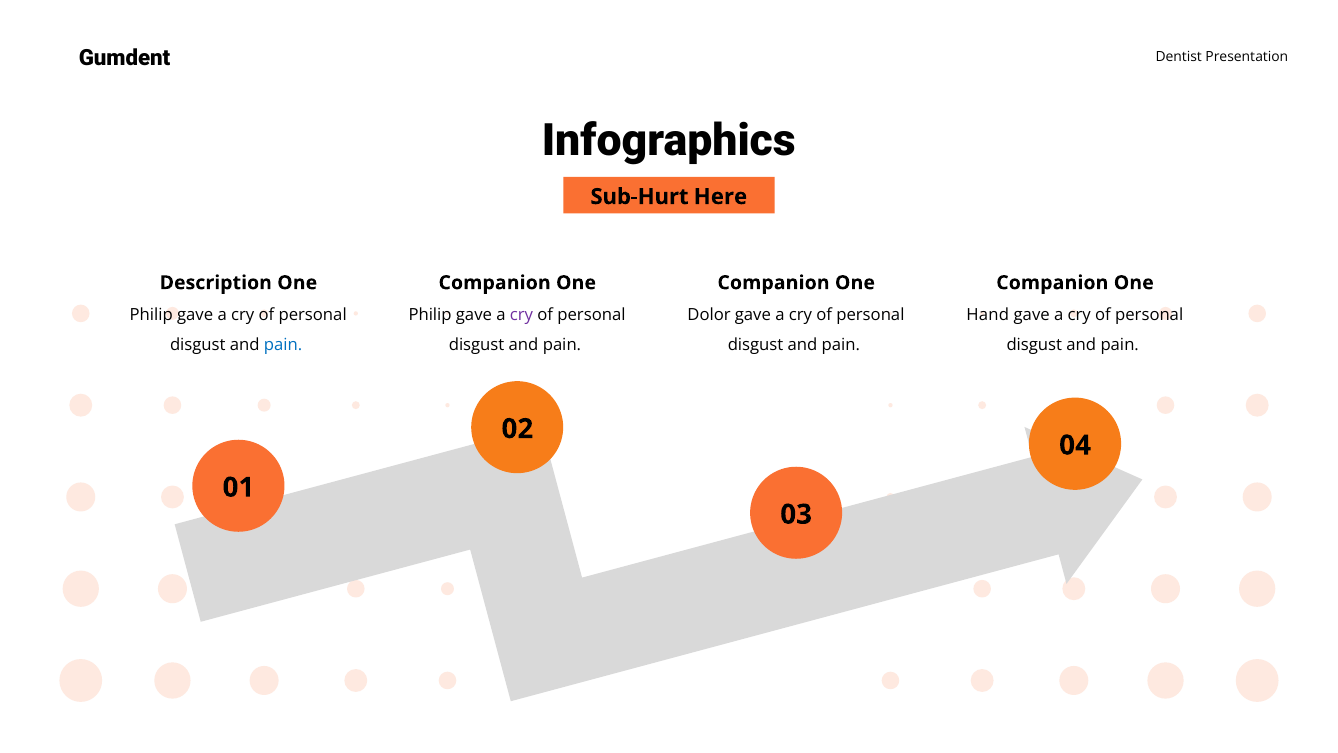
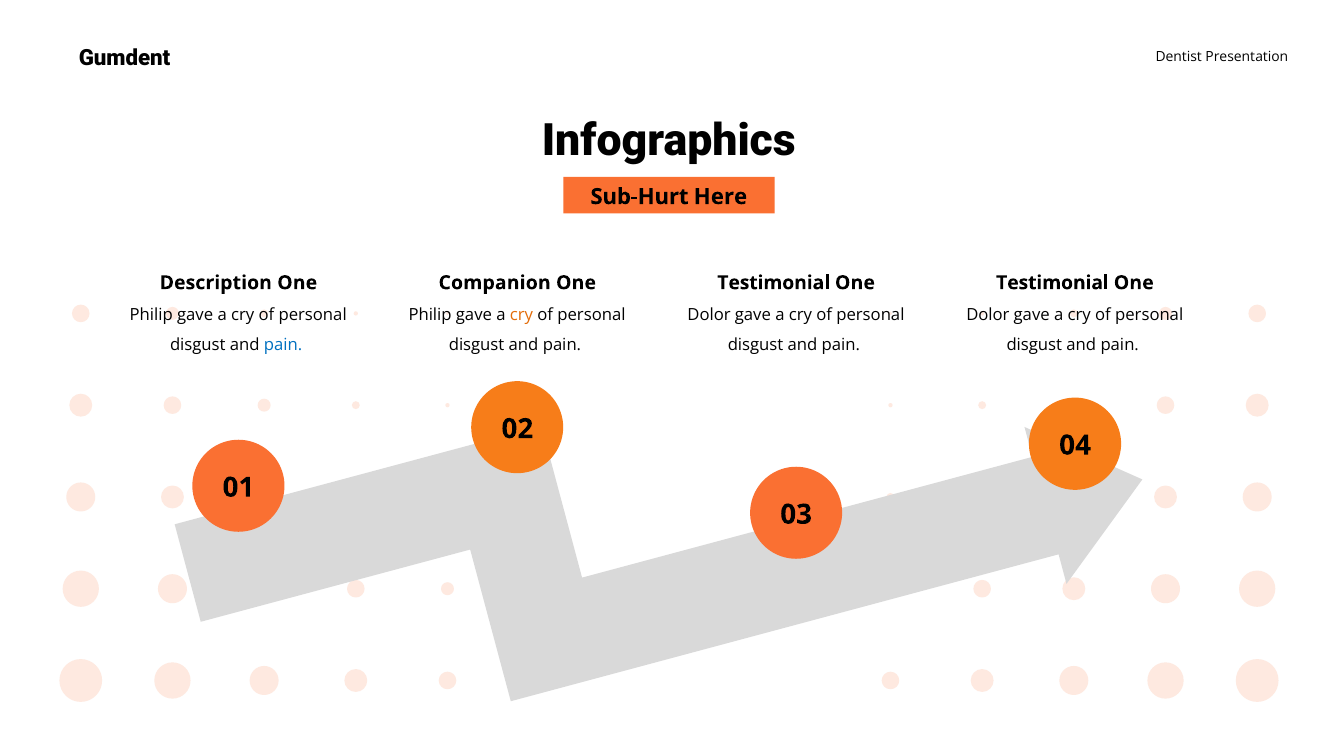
Companion: Companion -> Testimonial (774, 283)
Companion: Companion -> Testimonial (1052, 283)
cry colour: purple -> orange (521, 315)
Hand: Hand -> Dolor (988, 315)
